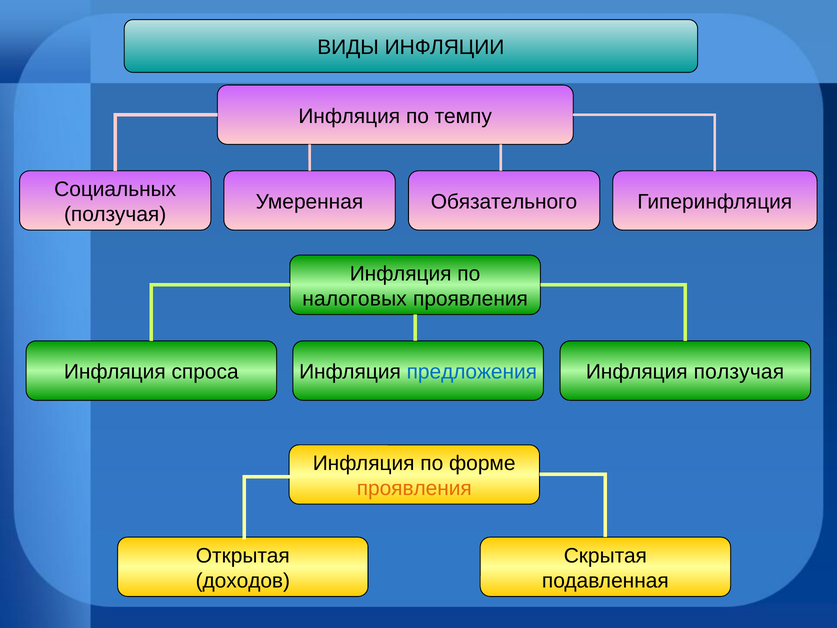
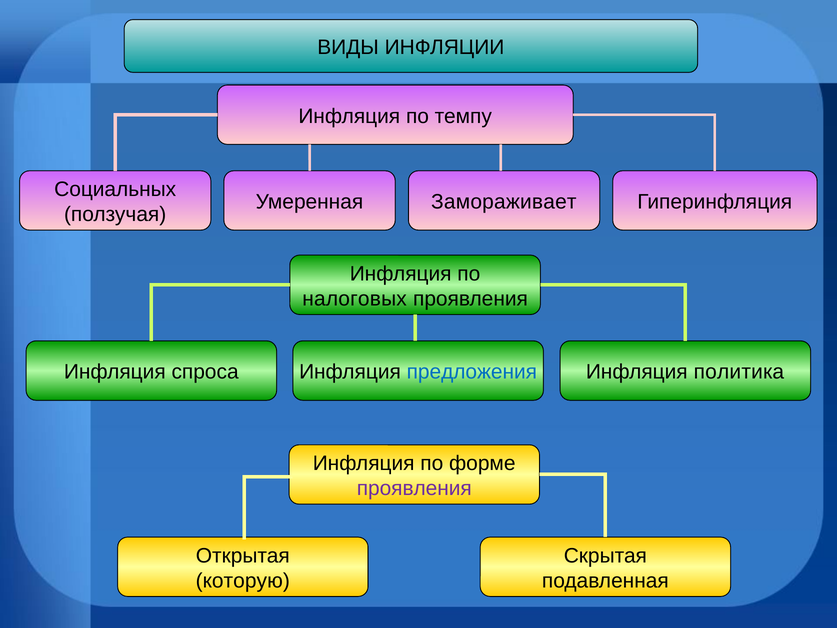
Обязательного: Обязательного -> Замораживает (504, 202)
Инфляция ползучая: ползучая -> политика (739, 372)
проявления colour: orange -> purple (414, 488)
доходов: доходов -> которую (243, 581)
